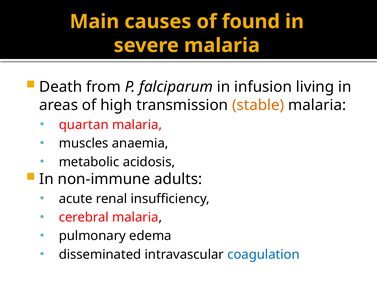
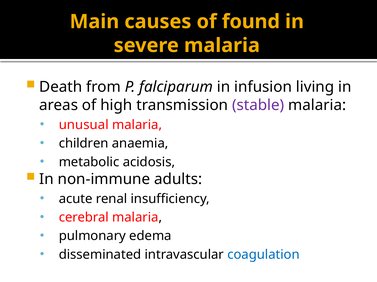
stable colour: orange -> purple (258, 105)
quartan: quartan -> unusual (84, 125)
muscles: muscles -> children (84, 144)
